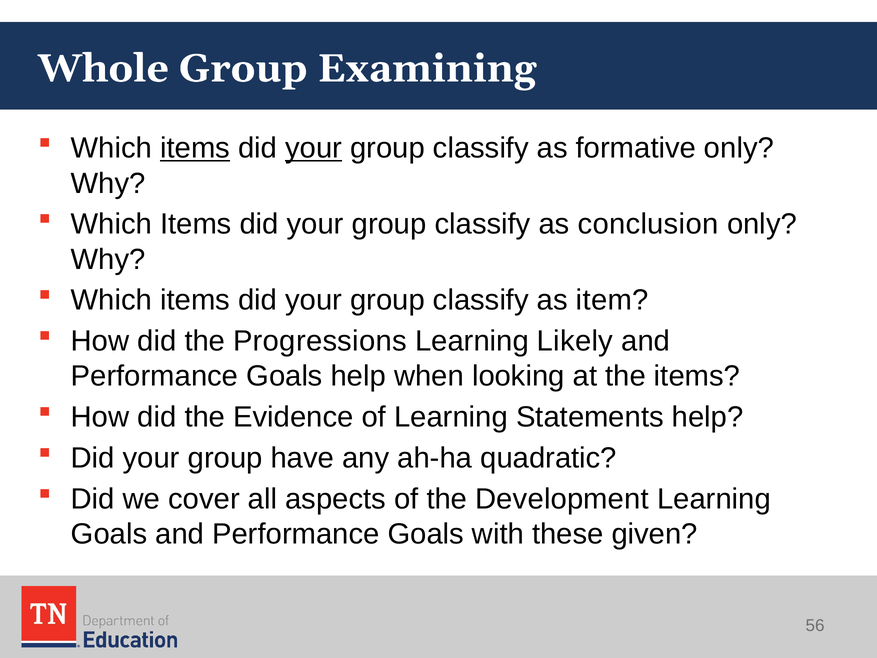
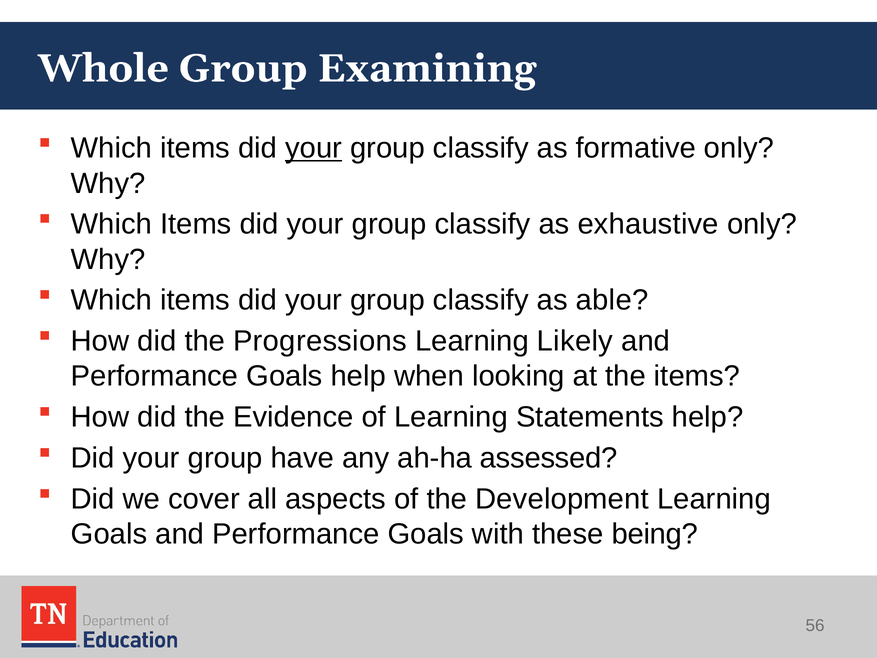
items underline: present -> none (195, 148)
conclusion: conclusion -> exhaustive (648, 224)
item: item -> able (612, 300)
quadratic: quadratic -> assessed (549, 458)
given: given -> being (655, 534)
